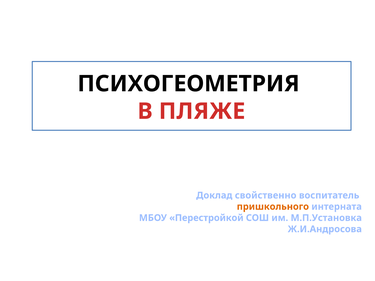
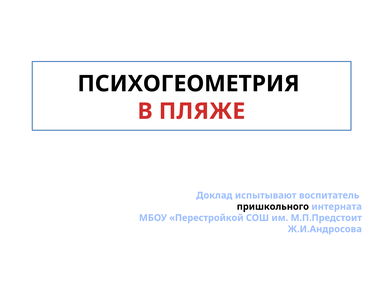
свойственно: свойственно -> испытывают (266, 196)
пришкольного colour: orange -> black (273, 207)
М.П.Установка: М.П.Установка -> М.П.Предстоит (326, 218)
